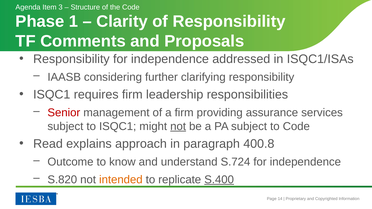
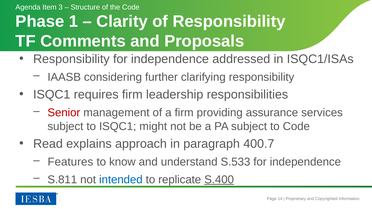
not underline: present -> none (178, 126)
400.8: 400.8 -> 400.7 (259, 144)
Outcome: Outcome -> Features (70, 162)
S.724: S.724 -> S.533 (235, 162)
S.820: S.820 -> S.811 (62, 180)
intended colour: orange -> blue (121, 180)
